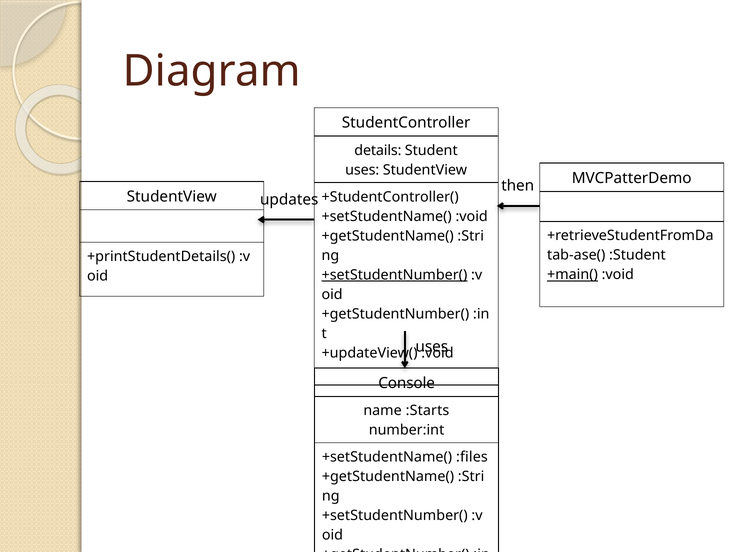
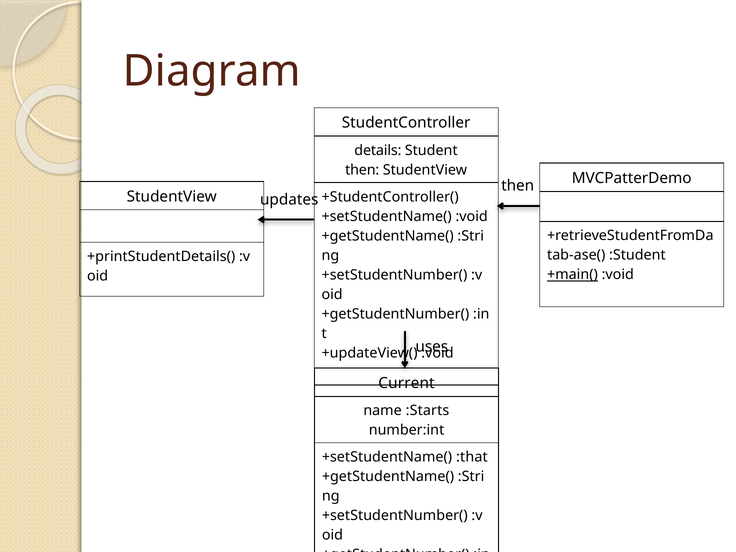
uses: uses -> then (362, 170)
+setStudentNumber( underline: present -> none (394, 275)
Console: Console -> Current (407, 383)
:files: :files -> :that (472, 457)
